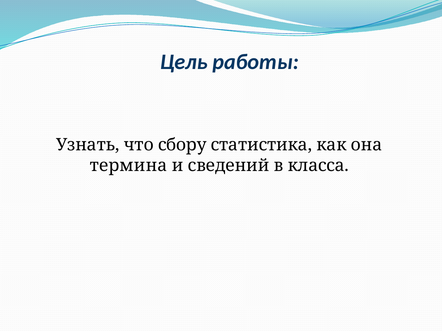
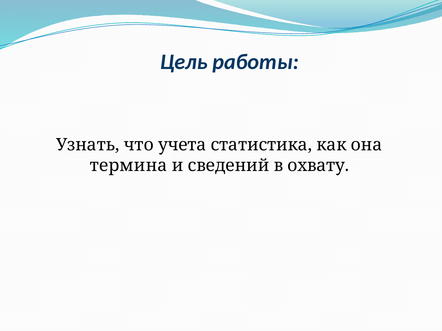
сбору: сбору -> учета (182, 145)
класса: класса -> охвату (318, 166)
